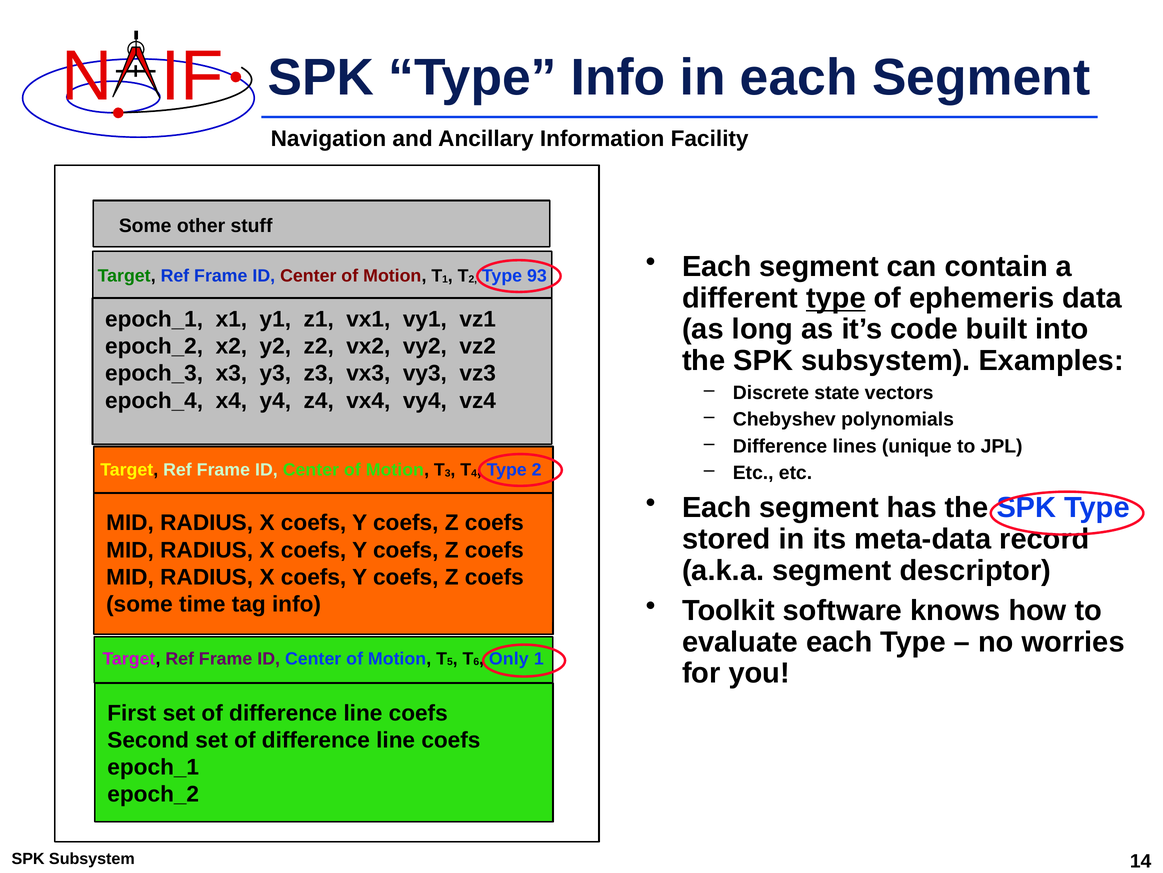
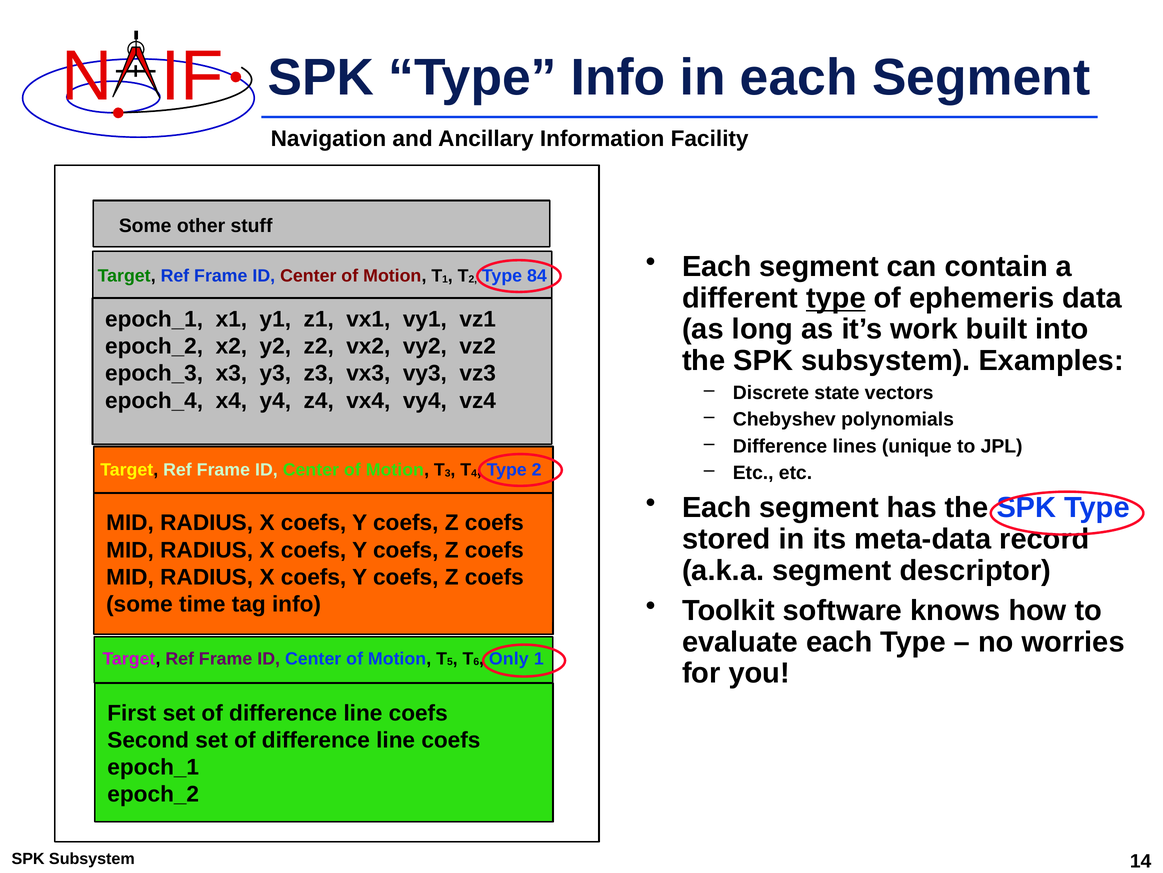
93: 93 -> 84 (537, 276)
code: code -> work (924, 329)
